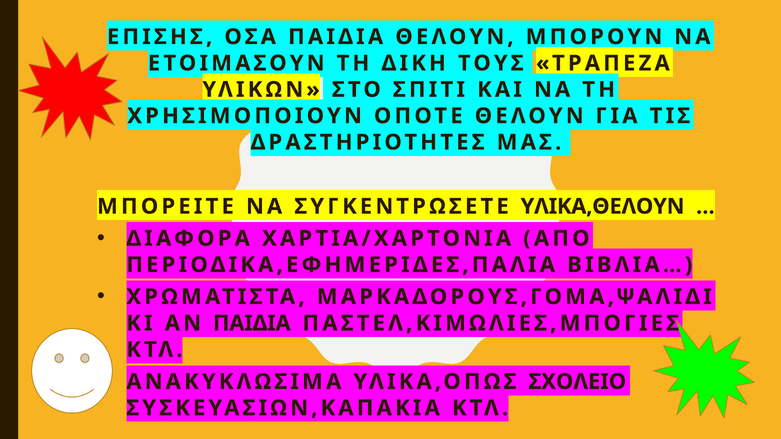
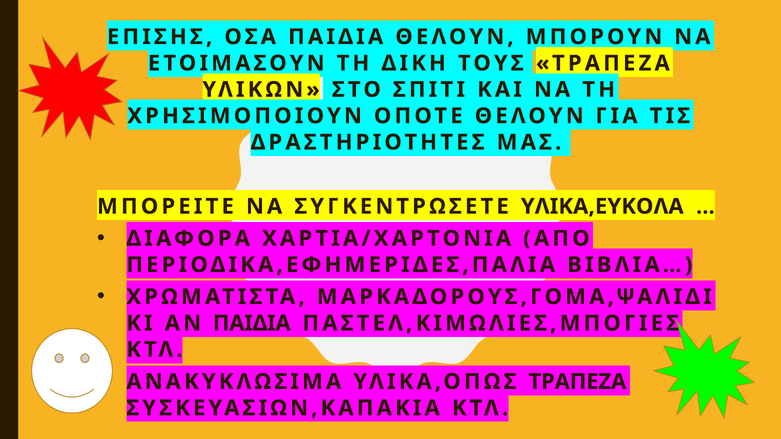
ΥΛΙΚΑ,ΘΕΛΟΥΝ: ΥΛΙΚΑ,ΘΕΛΟΥΝ -> ΥΛΙΚΑ,ΕΥΚΟΛΑ (602, 207)
ΣΧΟΛΕΙΟ: ΣΧΟΛΕΙΟ -> ΤΡΑΠΕΖΑ (577, 382)
